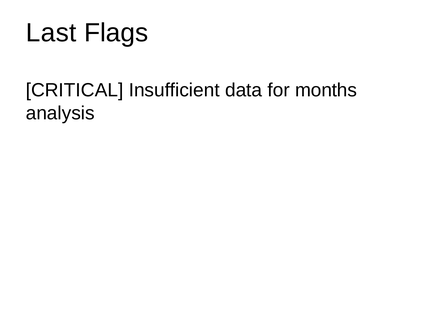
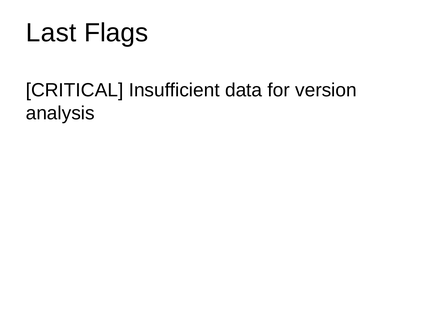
months: months -> version (326, 90)
